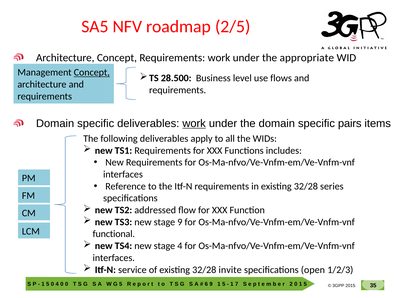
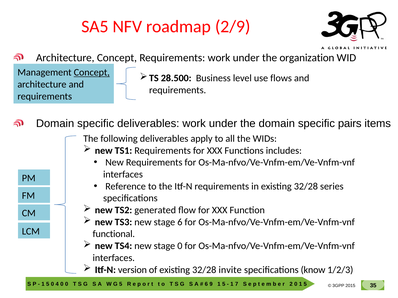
2/5: 2/5 -> 2/9 (233, 27)
appropriate: appropriate -> organization (307, 58)
work underline: present -> none (194, 124)
addressed: addressed -> generated (155, 210)
stage 9: 9 -> 6 (180, 222)
stage 4: 4 -> 0 (180, 246)
service: service -> version (132, 270)
open: open -> know (313, 270)
